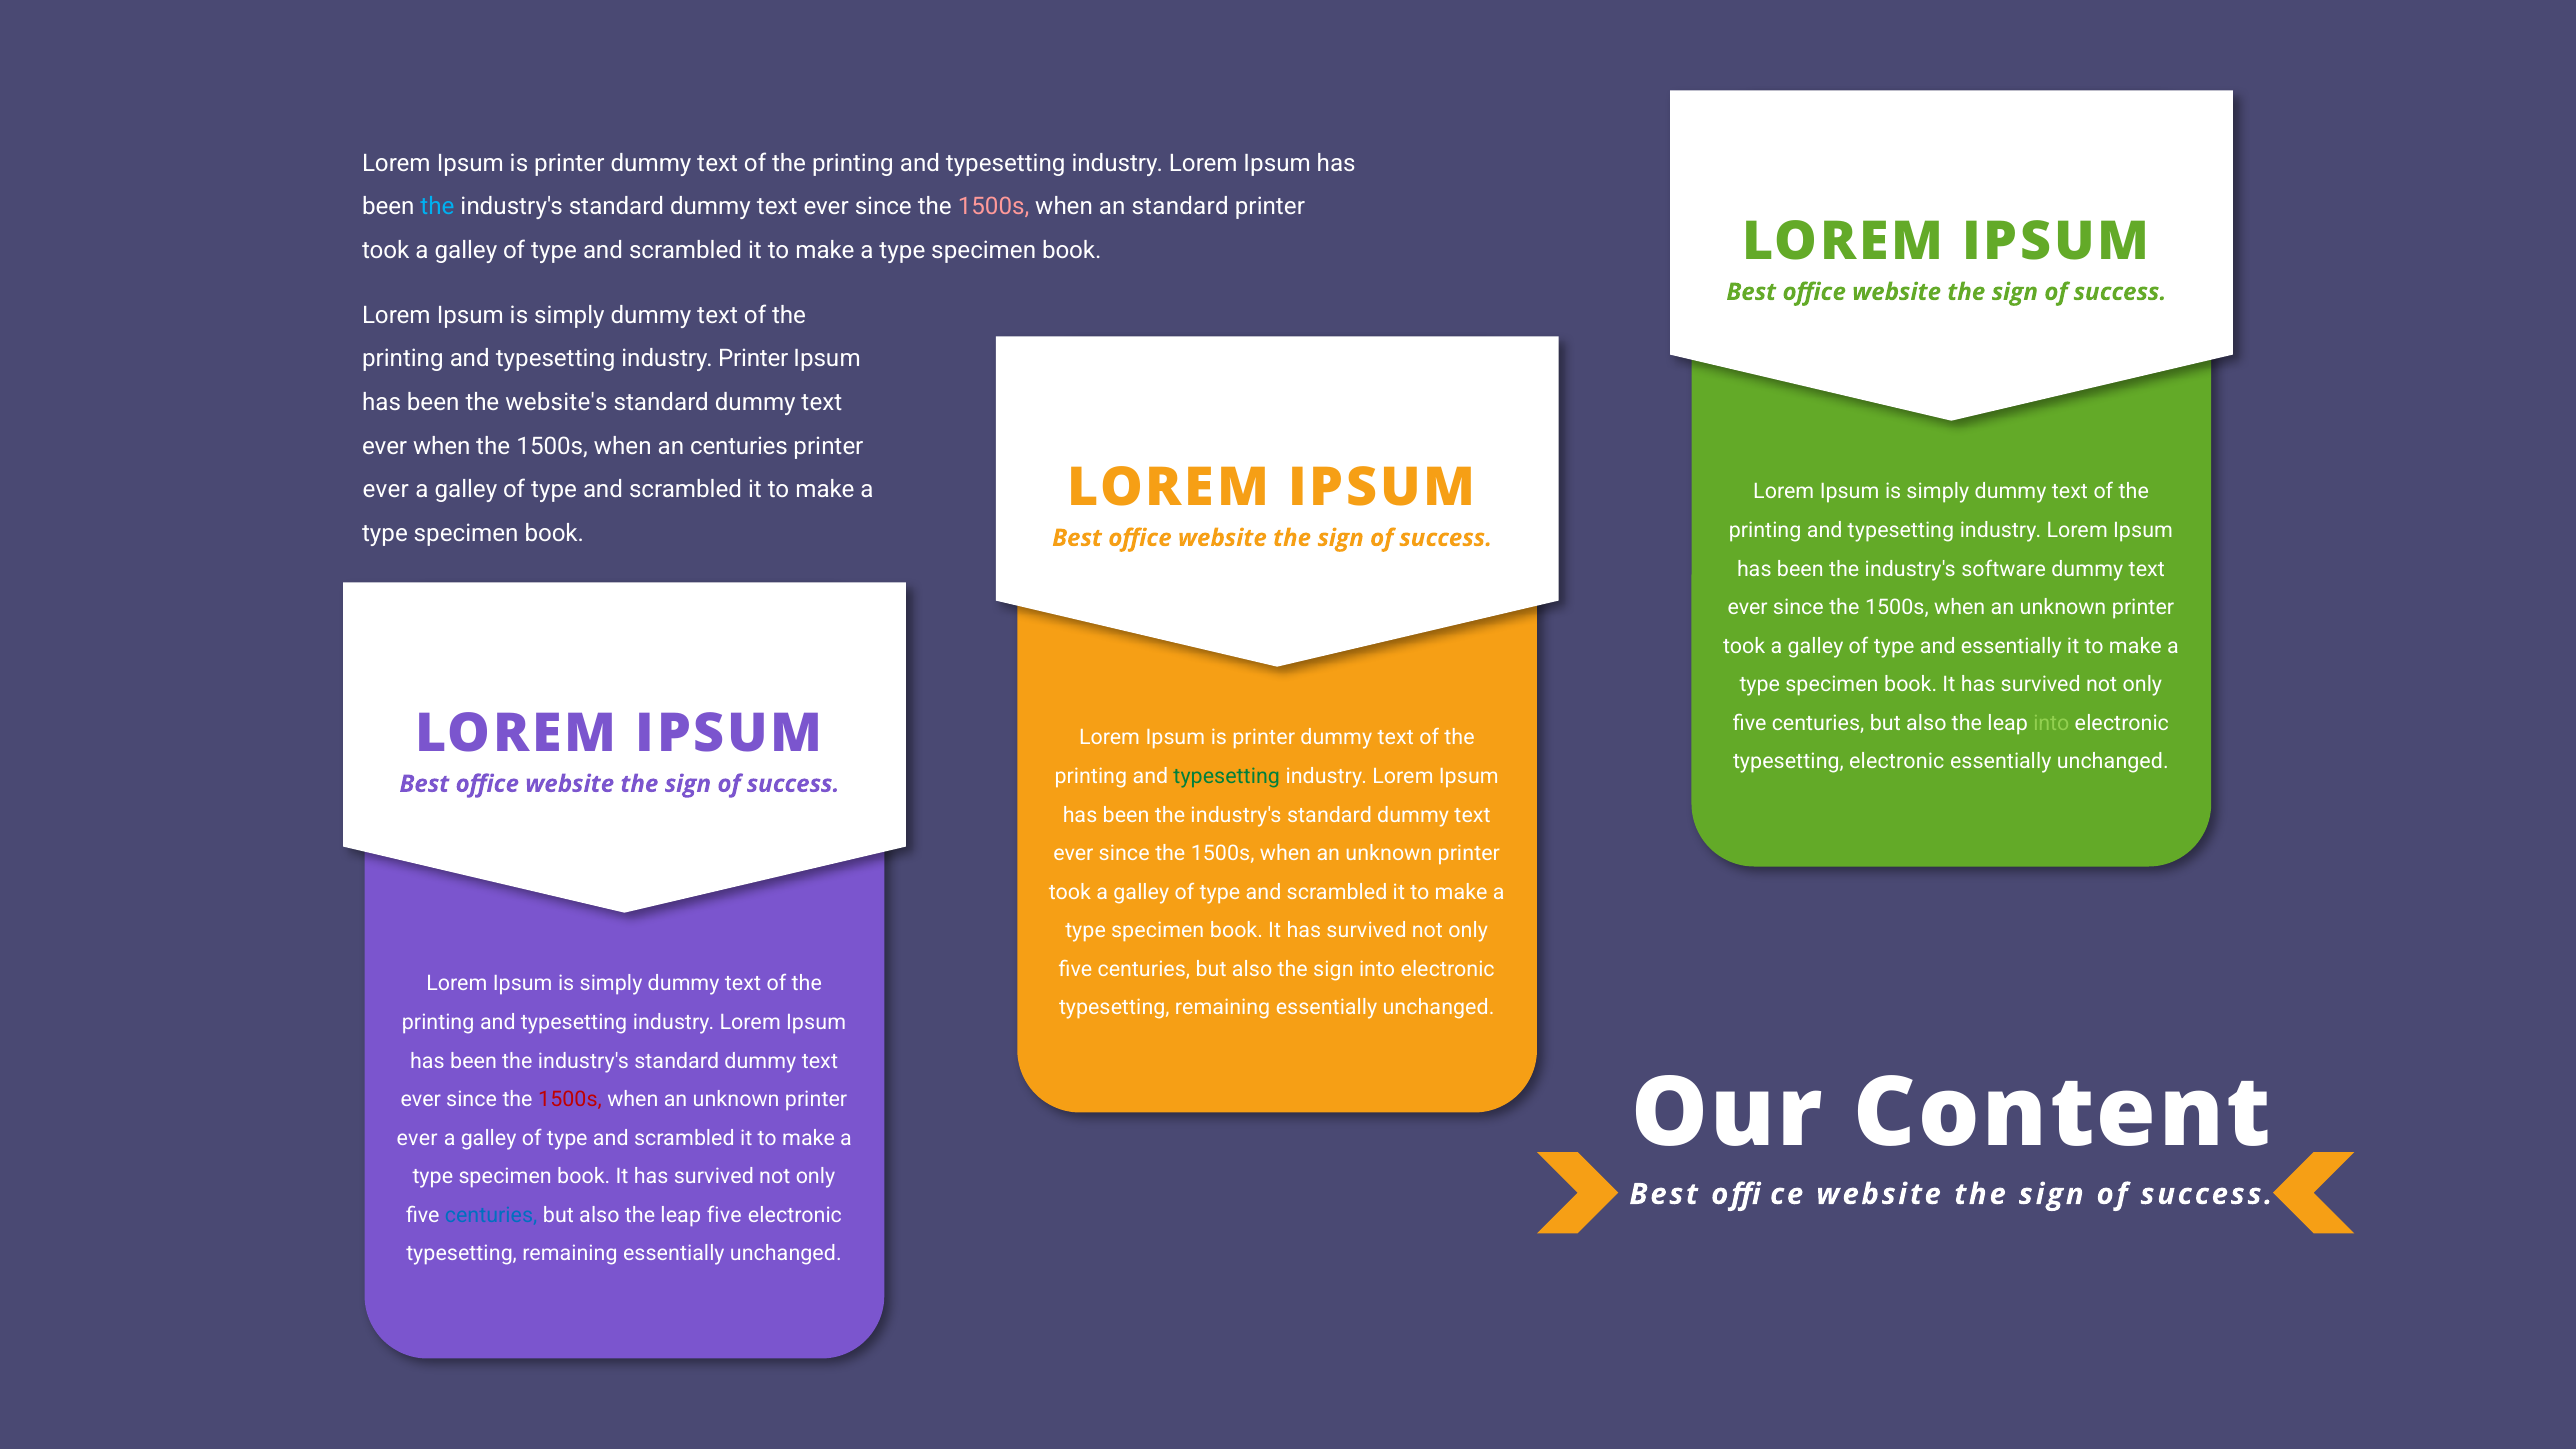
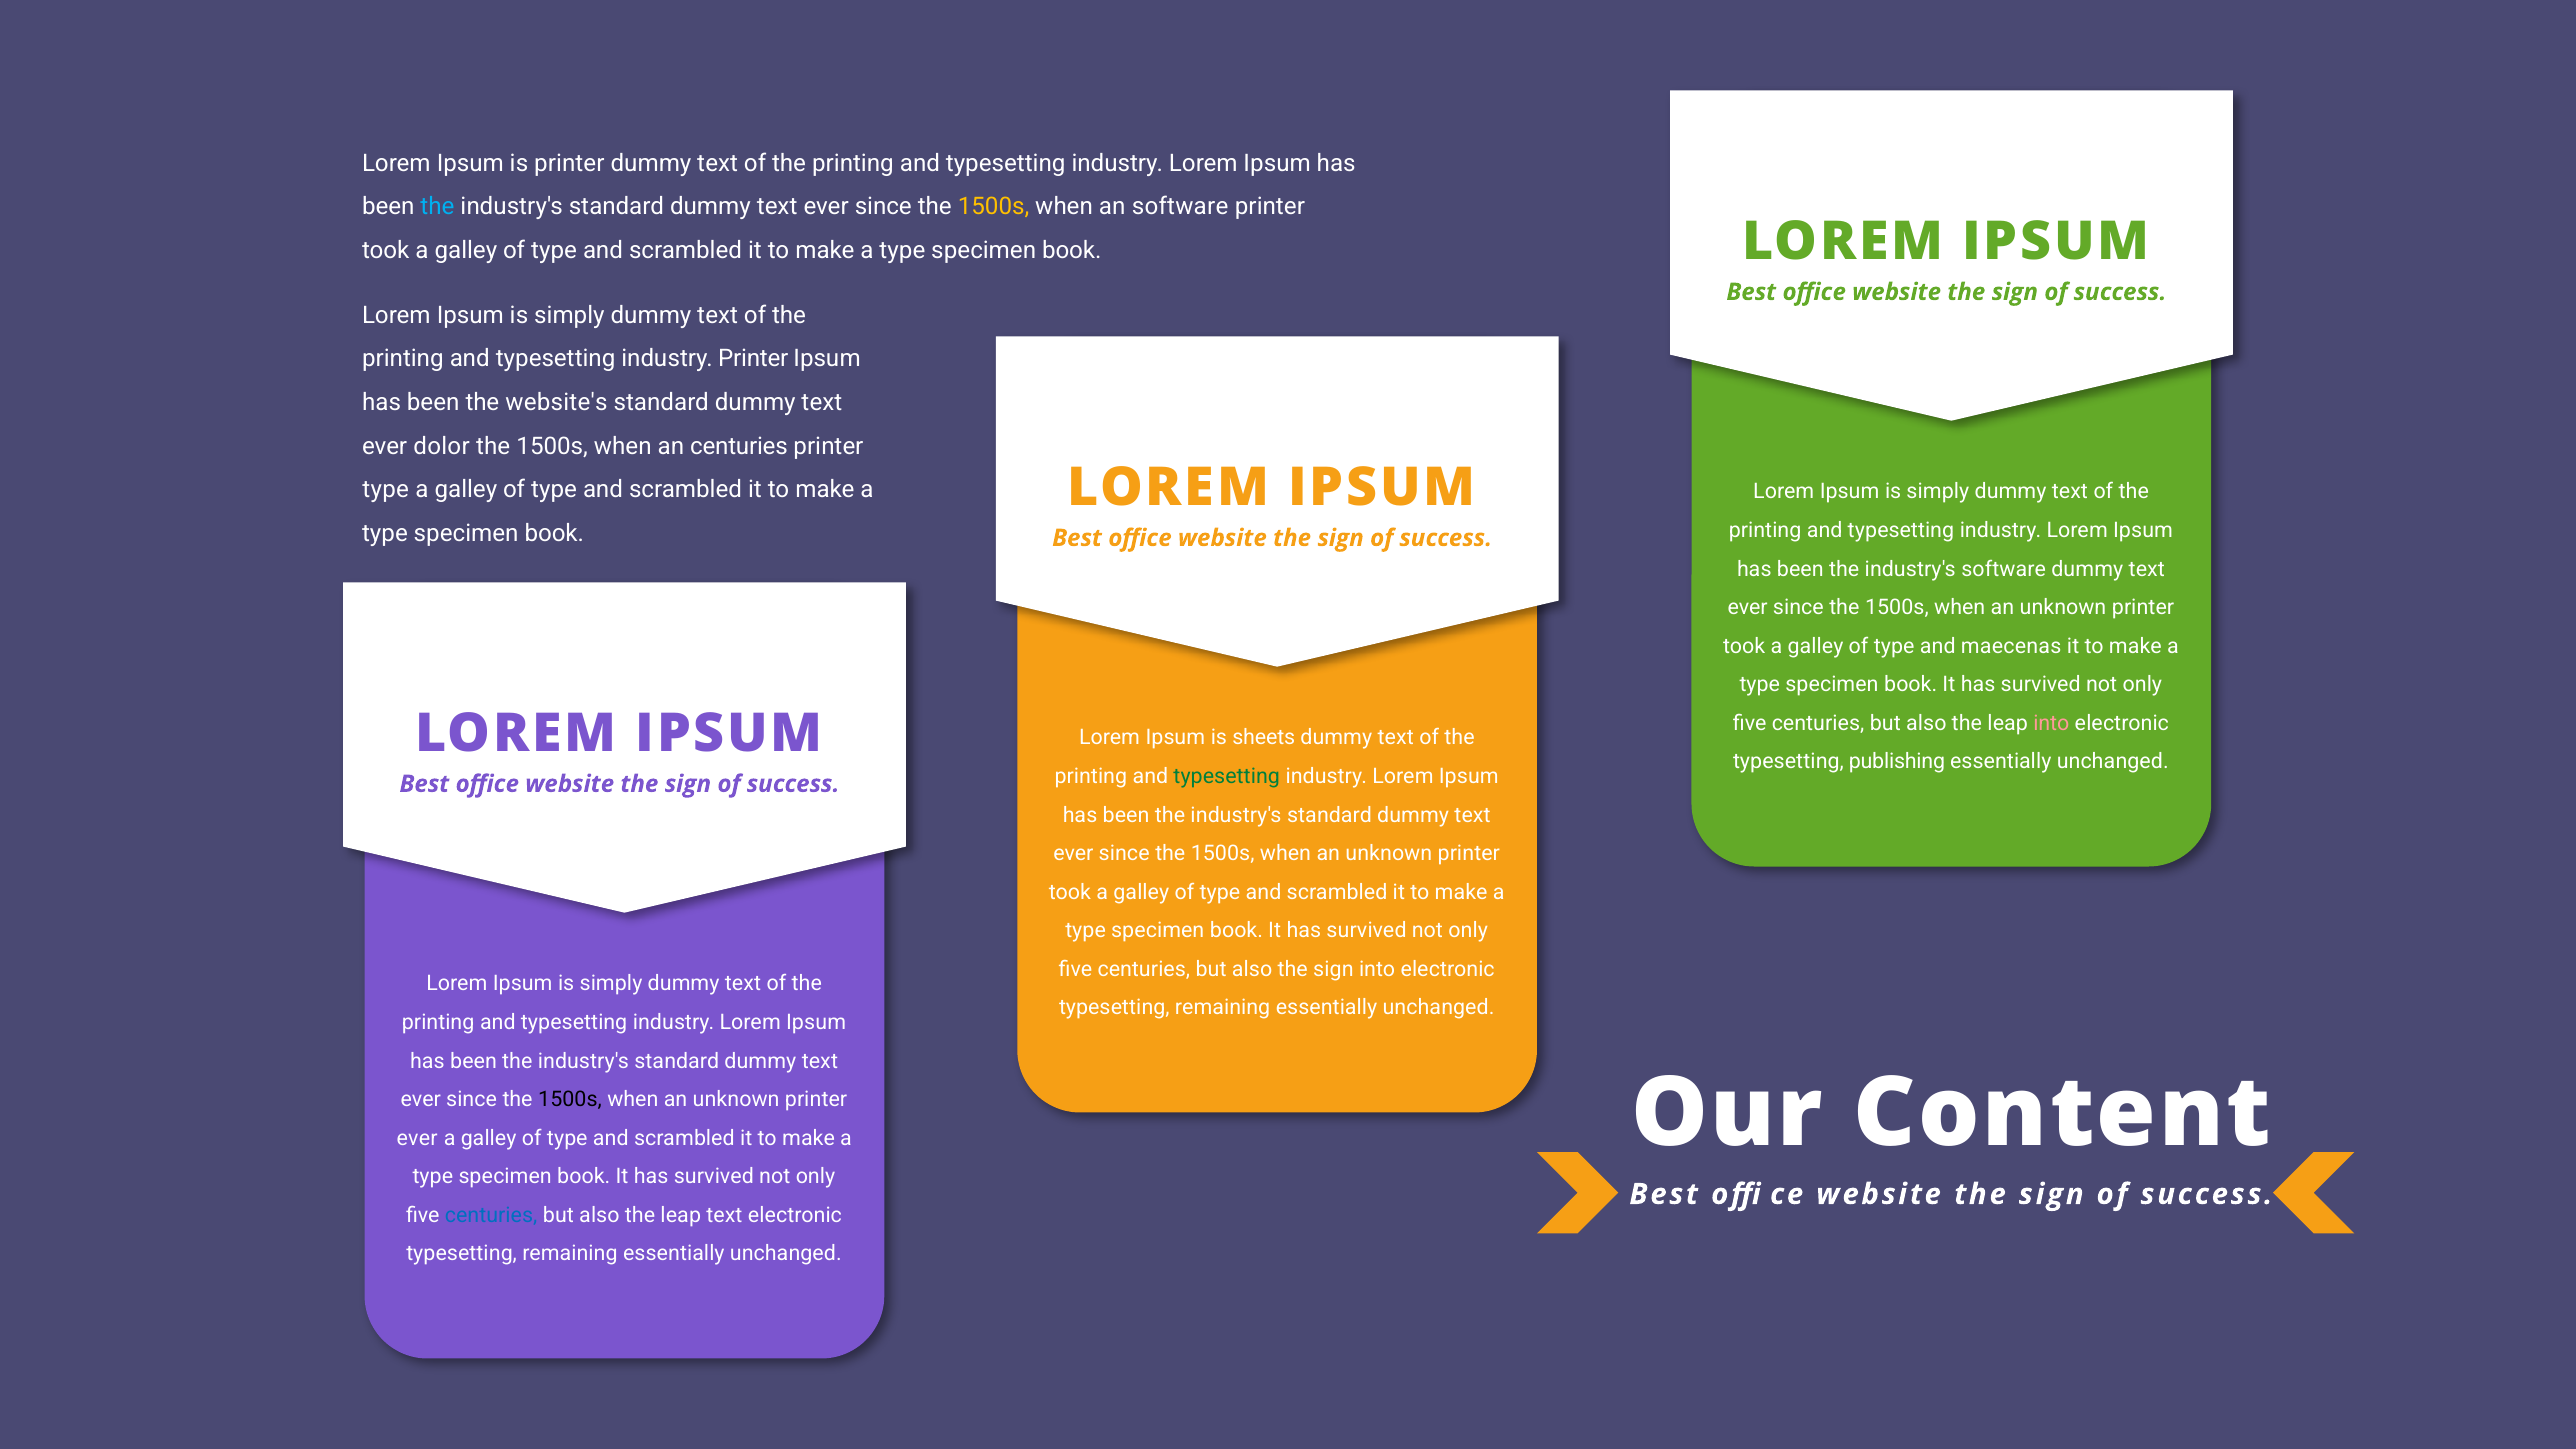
1500s colour: pink -> yellow (994, 207)
an standard: standard -> software (1180, 207)
ever when: when -> dolor (442, 446)
ever: ever -> type (386, 490)
and essentially: essentially -> maecenas (2011, 646)
into colour: light green -> pink (2051, 723)
printer: printer -> sheets (1264, 738)
typesetting electronic: electronic -> publishing (1897, 762)
1500s colour: red -> black (570, 1099)
leap five: five -> text (724, 1215)
